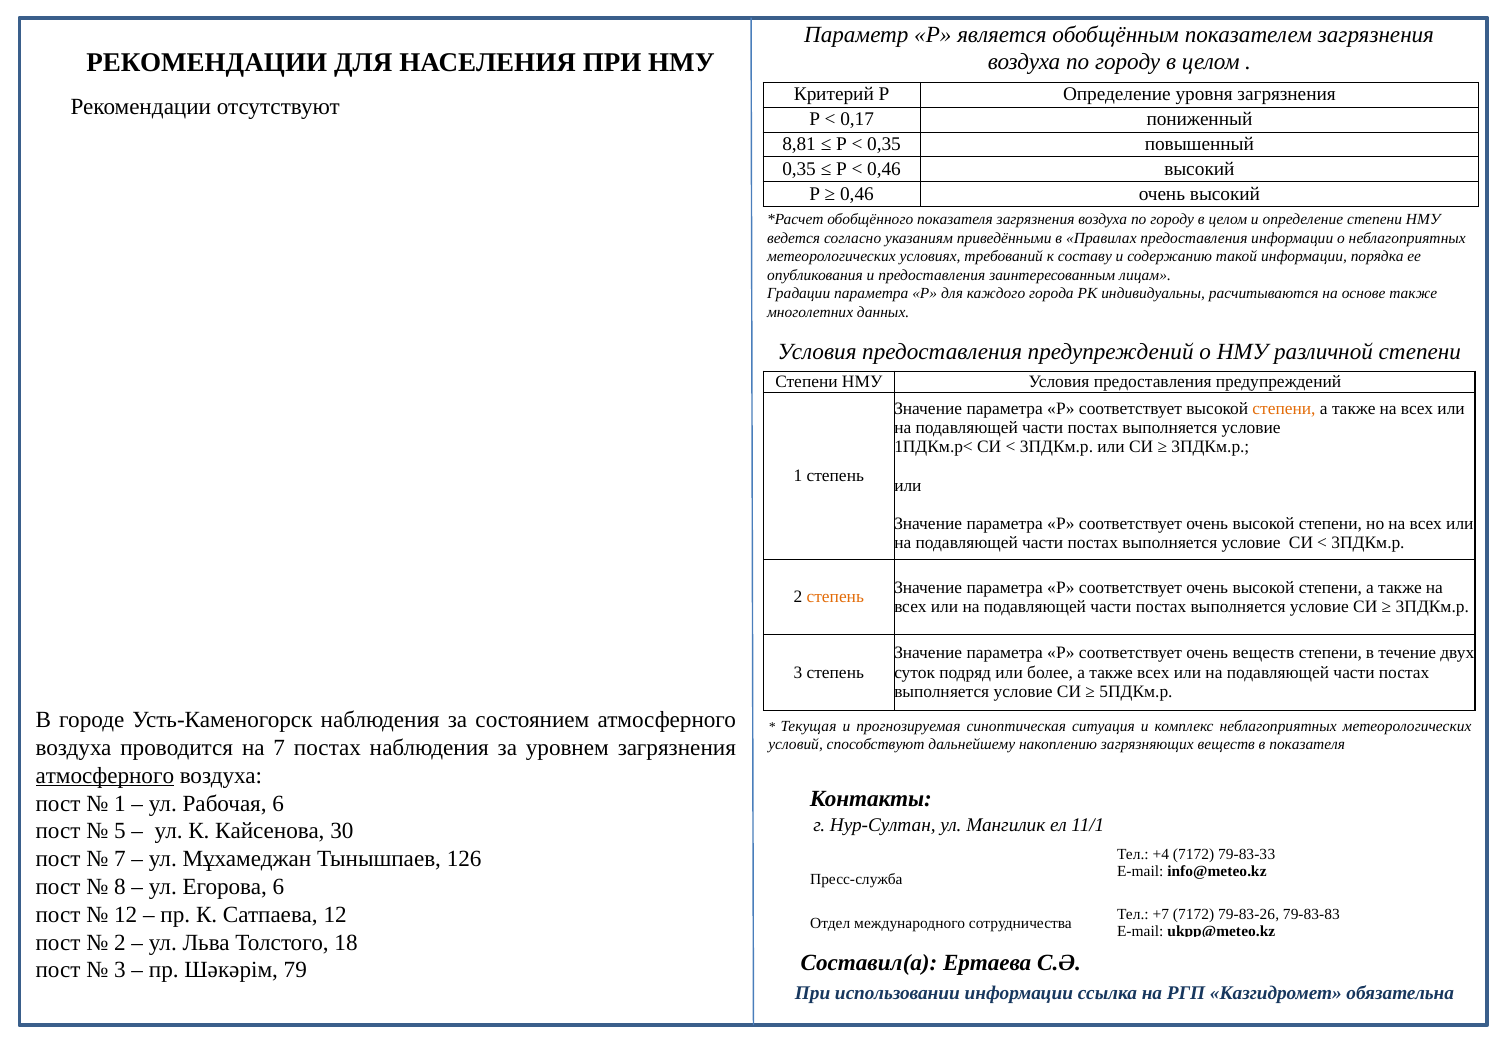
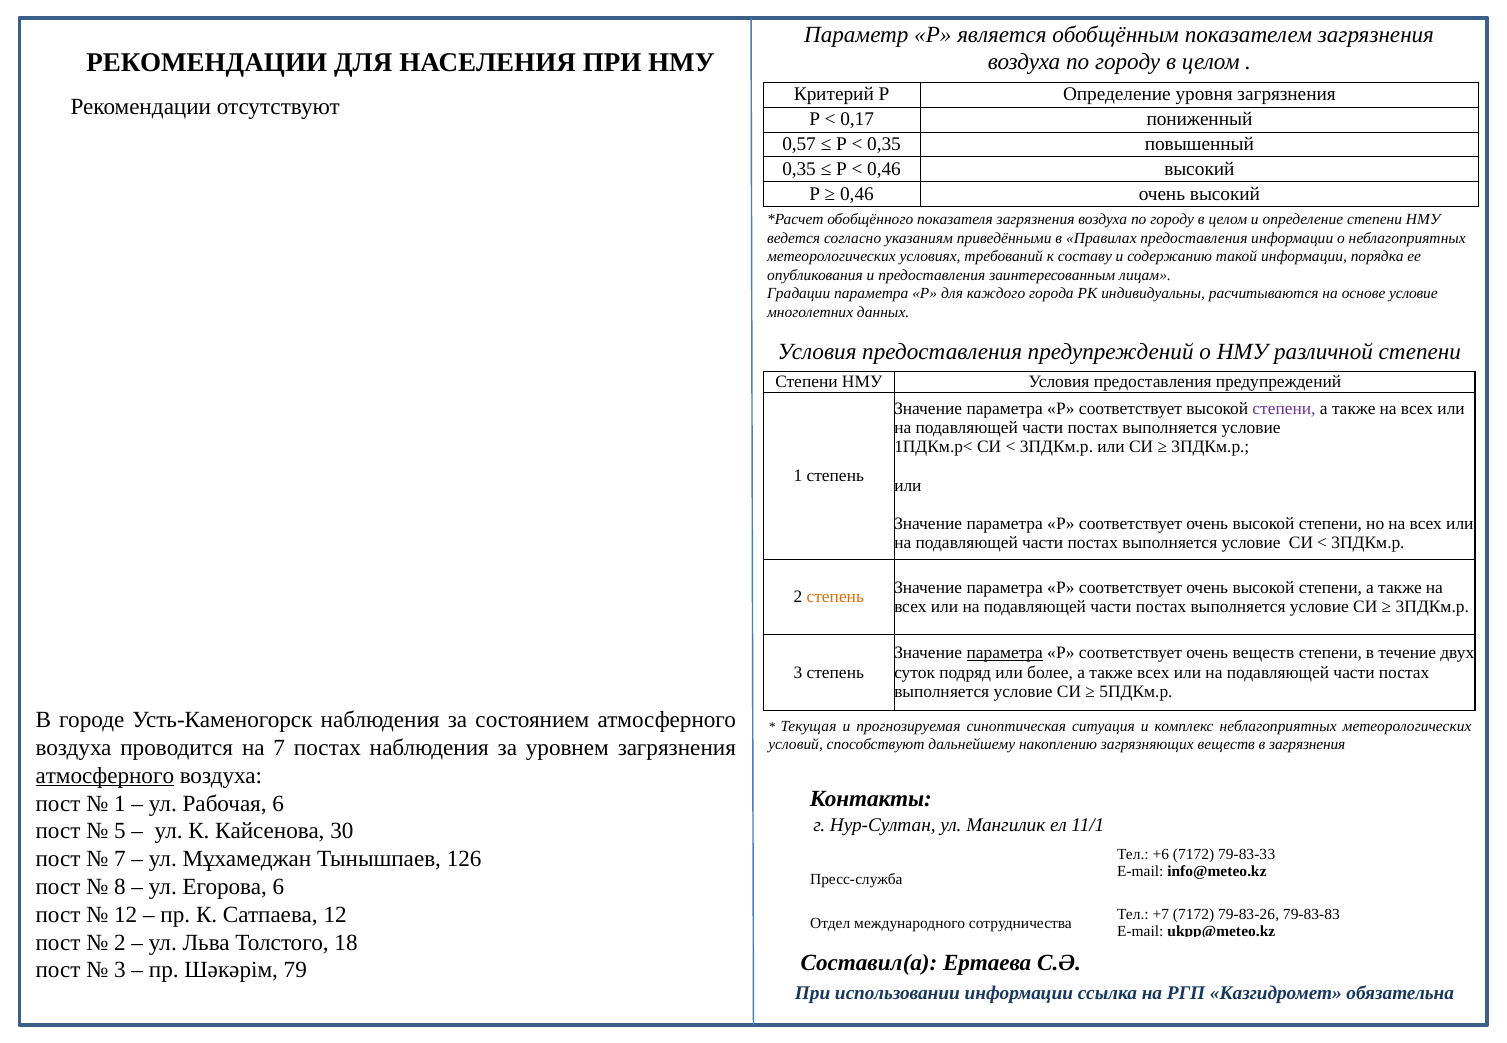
8,81: 8,81 -> 0,57 (799, 144)
основе также: также -> условие (1413, 294)
степени colour: orange -> purple (1284, 408)
параметра underline: none -> present (1005, 653)
в показателя: показателя -> загрязнения (1307, 745)
+4: +4 -> +6 (1161, 854)
